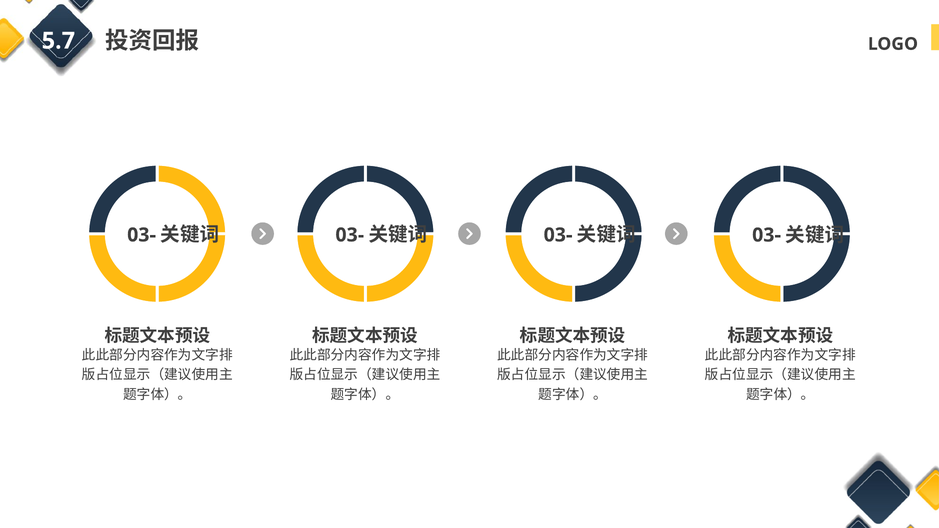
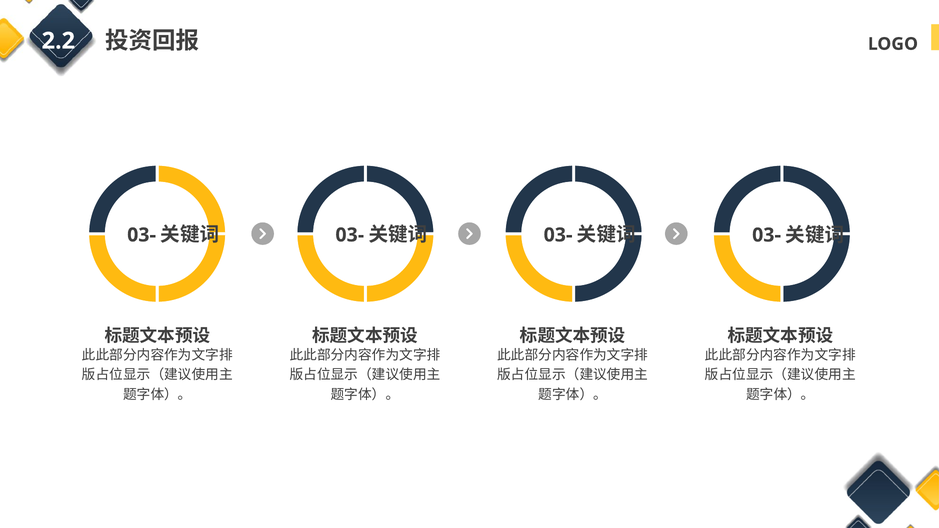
5.7: 5.7 -> 2.2 (58, 41)
